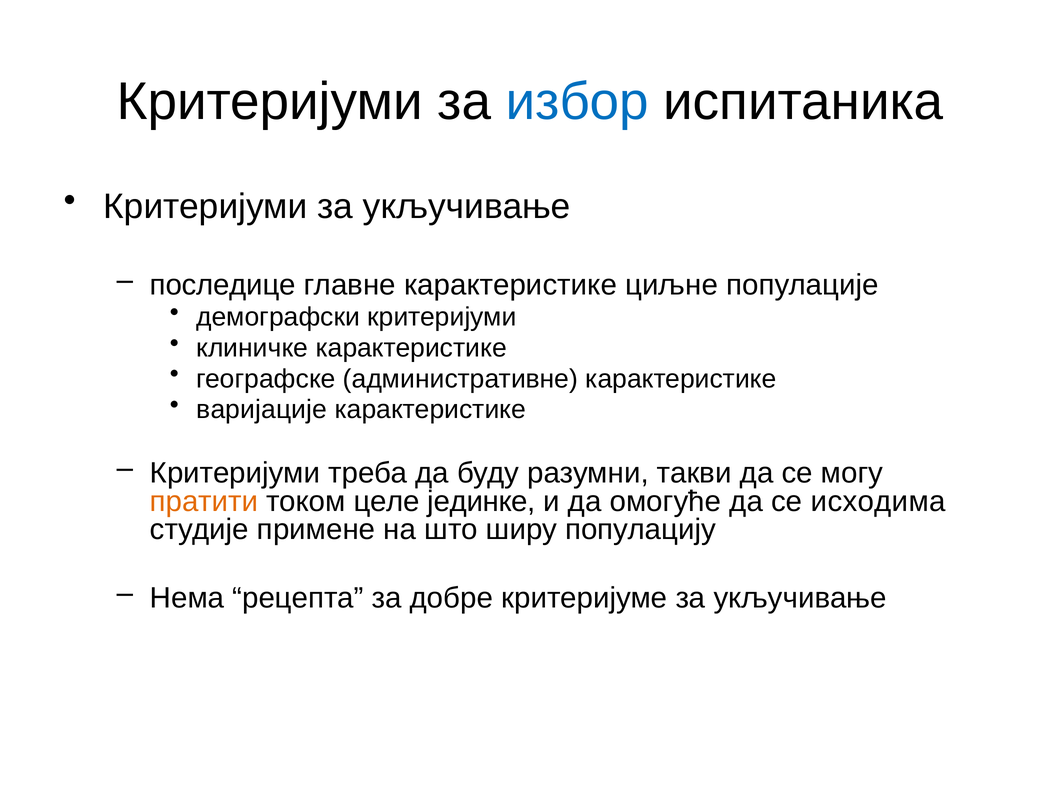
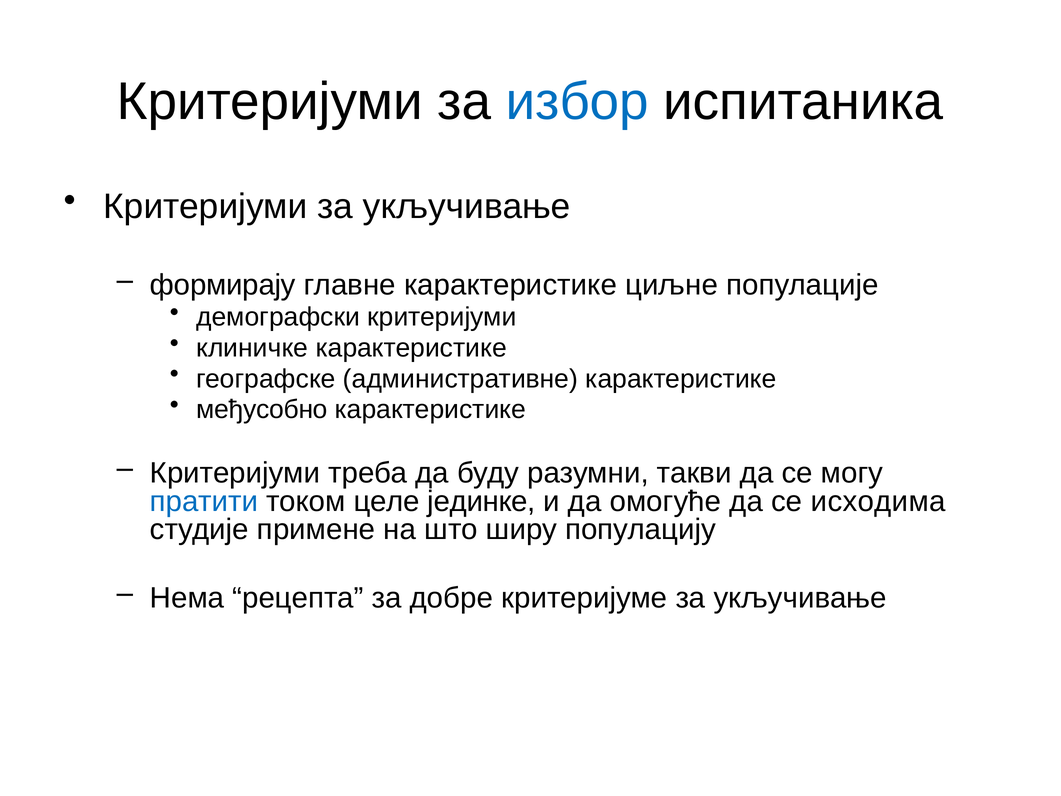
последице: последице -> формирају (223, 285)
варијације: варијације -> међусобно (262, 409)
пратити colour: orange -> blue (204, 501)
